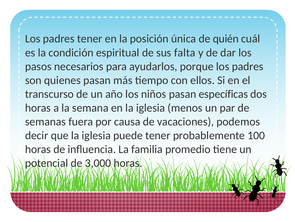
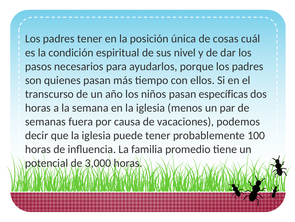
quién: quién -> cosas (226, 39)
falta: falta -> nivel (185, 52)
